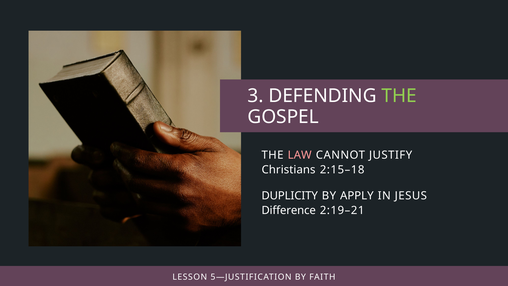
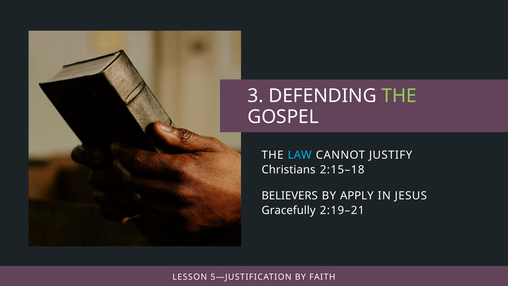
LAW colour: pink -> light blue (300, 155)
DUPLICITY: DUPLICITY -> BELIEVERS (290, 195)
Difference: Difference -> Gracefully (289, 210)
